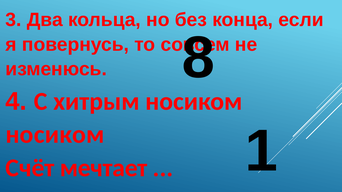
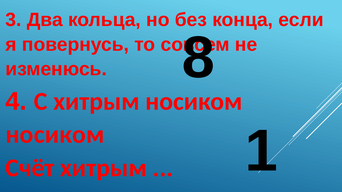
Счёт мечтает: мечтает -> хитрым (103, 168)
